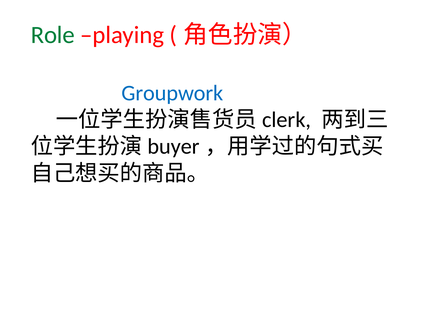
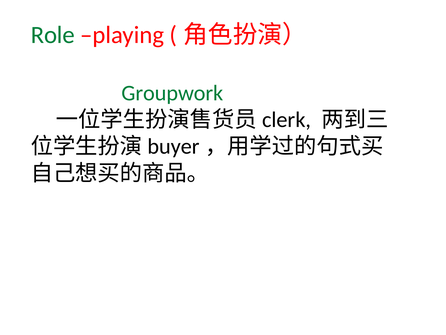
Groupwork colour: blue -> green (172, 93)
